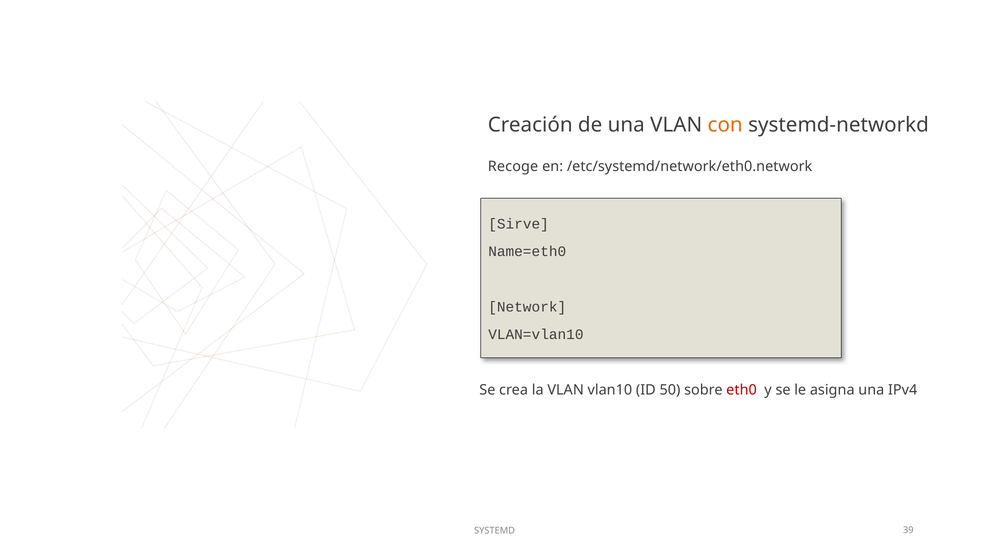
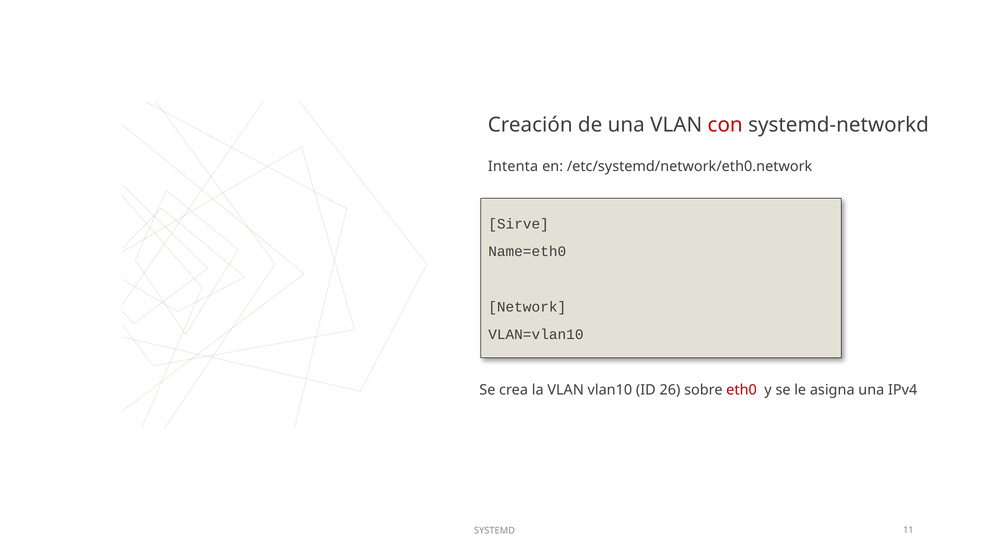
con colour: orange -> red (725, 125)
Recoge: Recoge -> Intenta (513, 166)
50: 50 -> 26 (670, 390)
39: 39 -> 11 (908, 530)
